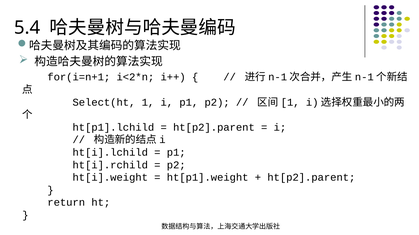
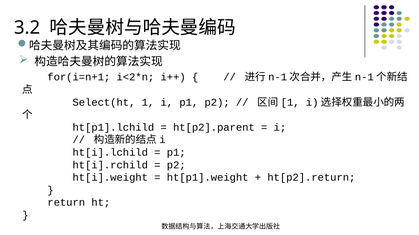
5.4: 5.4 -> 3.2 (27, 28)
ht[p2].parent: ht[p2].parent -> ht[p2].return (311, 178)
